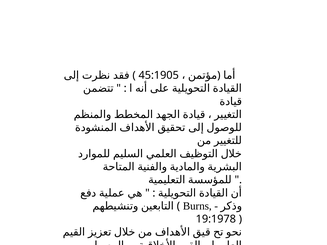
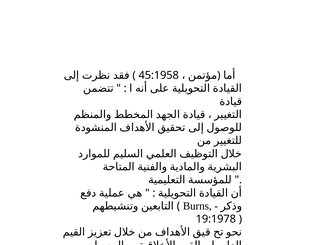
45:1905: 45:1905 -> 45:1958 (159, 75)
